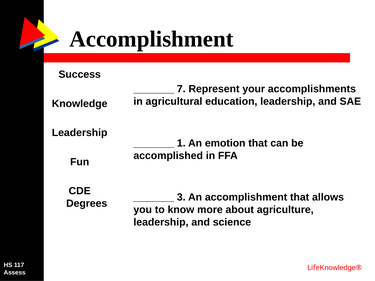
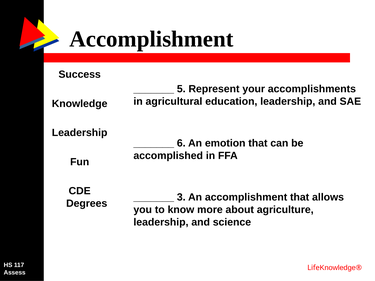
7: 7 -> 5 (181, 89)
1: 1 -> 6 (181, 143)
